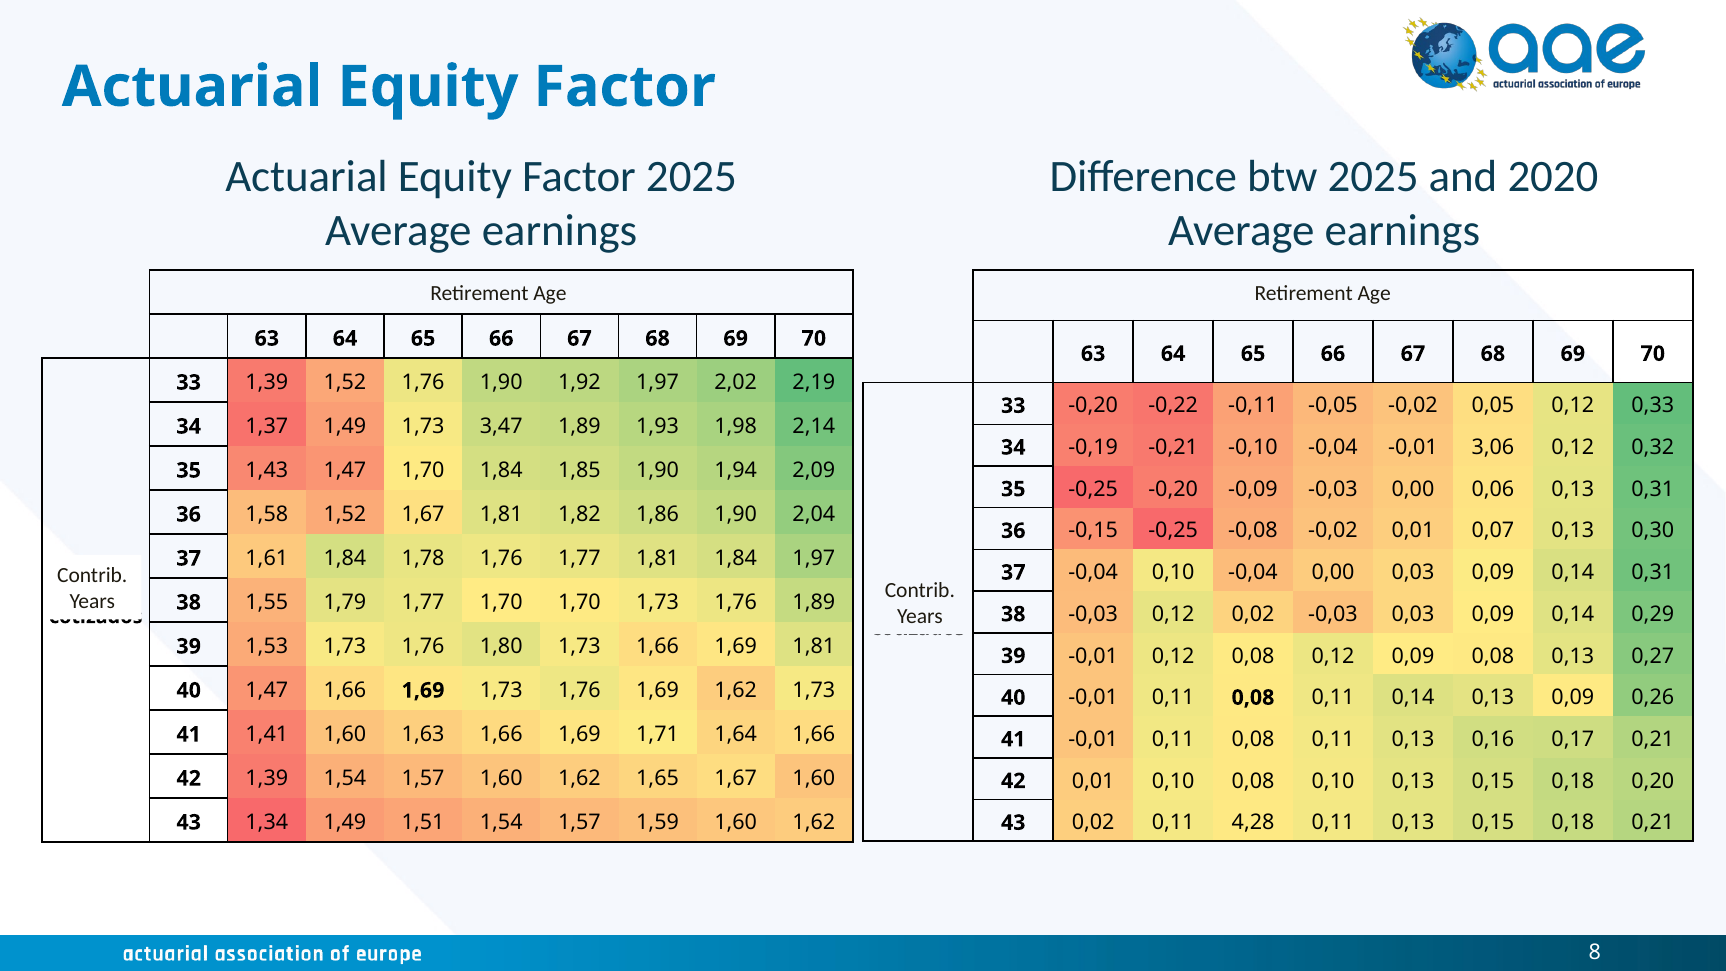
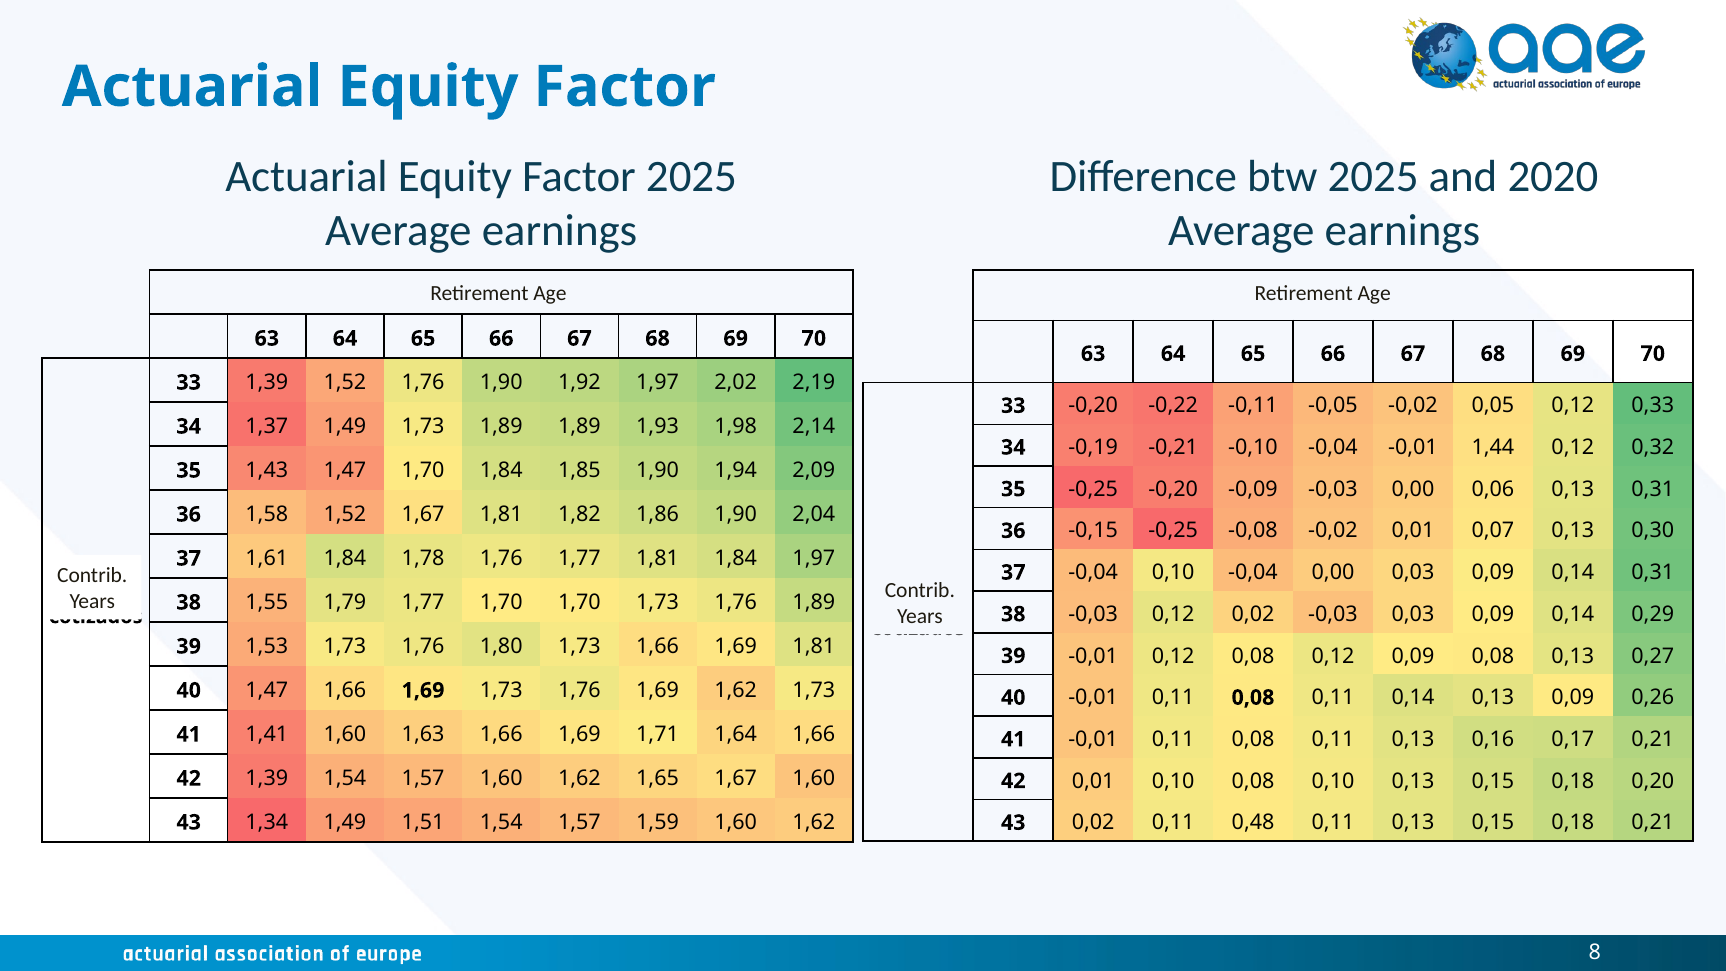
1,73 3,47: 3,47 -> 1,89 (501, 426)
3,06: 3,06 -> 1,44 (1493, 447)
4,28: 4,28 -> 0,48 (1253, 823)
